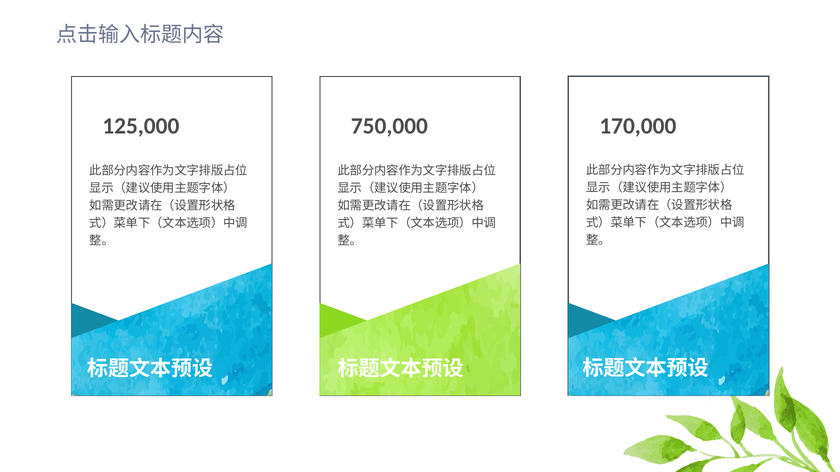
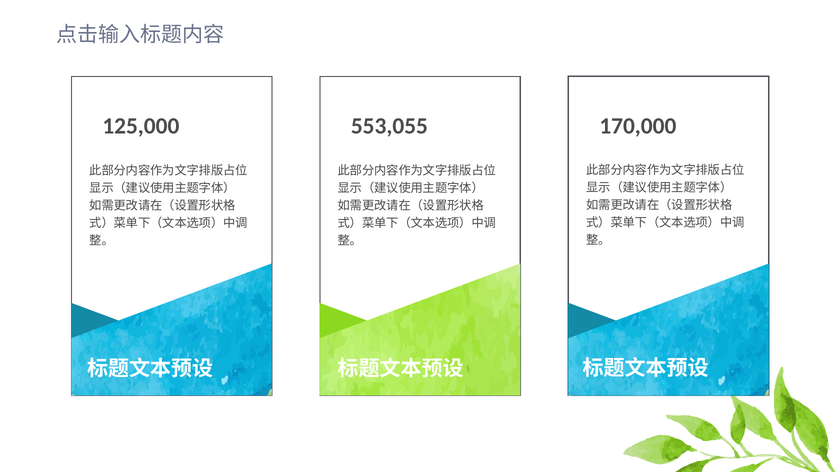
750,000: 750,000 -> 553,055 (389, 126)
